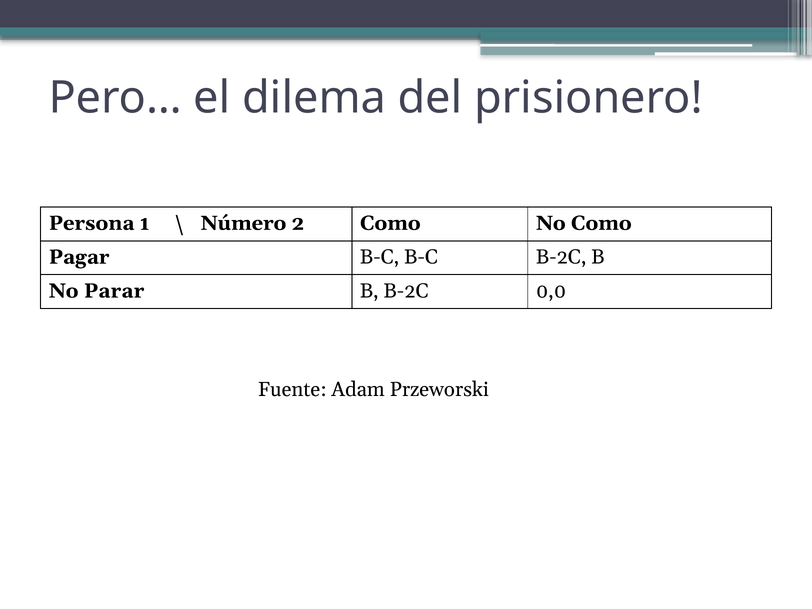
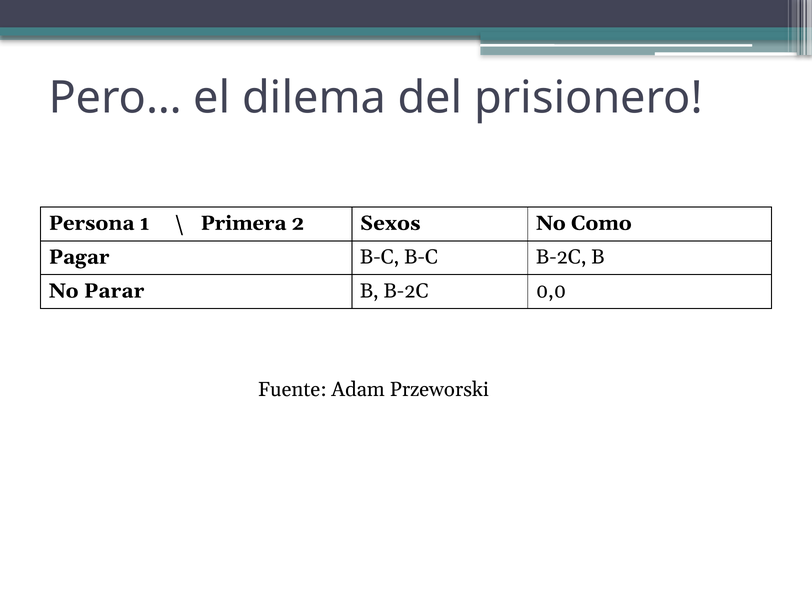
Número: Número -> Primera (243, 223)
2 Como: Como -> Sexos (390, 223)
